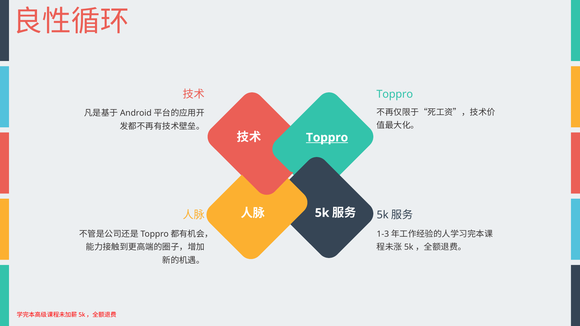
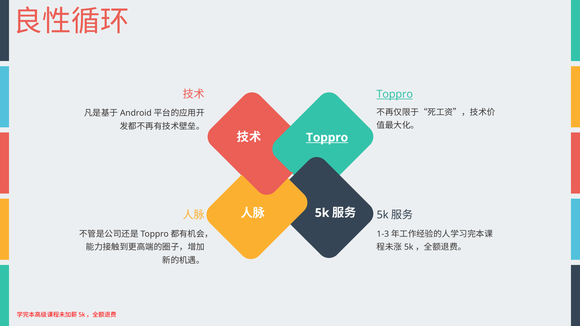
Toppro underline: none -> present (395, 94)
